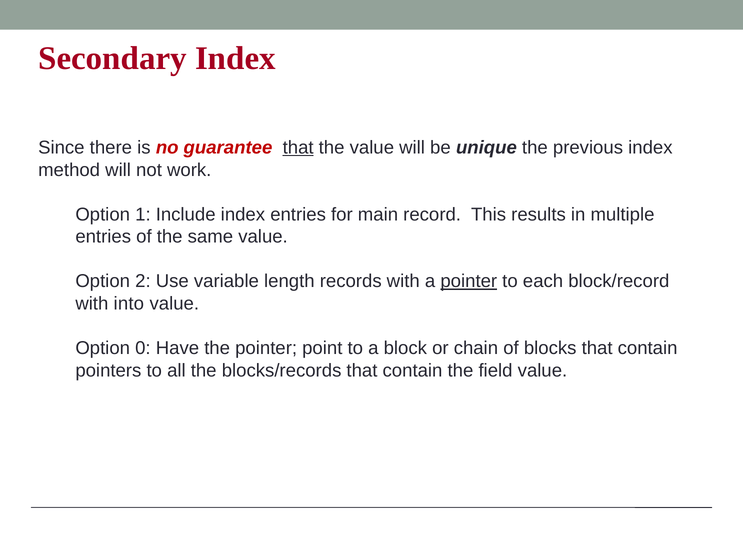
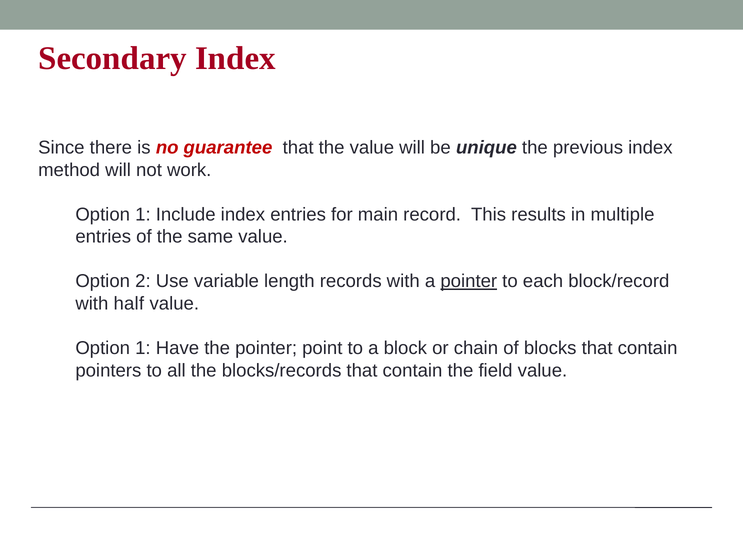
that underline: present -> none (298, 148)
into: into -> half (129, 304)
0: 0 -> 1 (143, 348)
